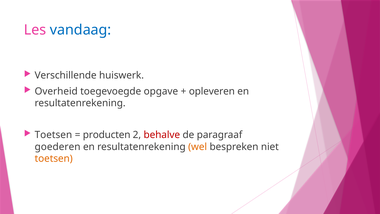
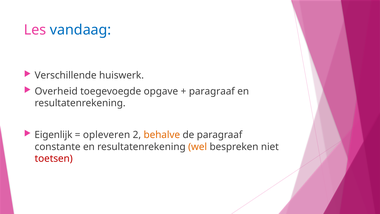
opleveren: opleveren -> paragraaf (212, 91)
Toetsen: Toetsen -> Eigenlijk (53, 135)
producten: producten -> opleveren (107, 135)
behalve colour: red -> orange (162, 135)
goederen: goederen -> constante (58, 147)
toetsen colour: orange -> red (54, 158)
